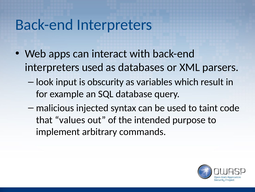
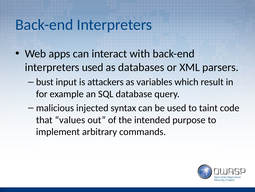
look: look -> bust (45, 82)
obscurity: obscurity -> attackers (106, 82)
